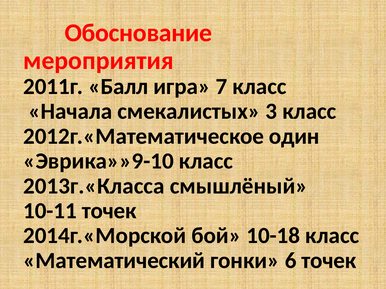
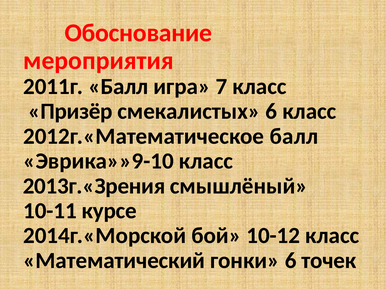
Начала: Начала -> Призёр (70, 112)
смекалистых 3: 3 -> 6 (271, 112)
2012г.«Математическое один: один -> балл (294, 136)
2013г.«Класса: 2013г.«Класса -> 2013г.«Зрения (94, 186)
10-11 точек: точек -> курсе (109, 211)
10-18: 10-18 -> 10-12 (273, 236)
